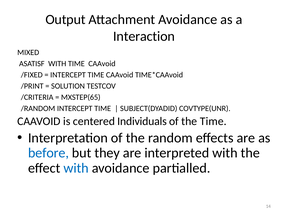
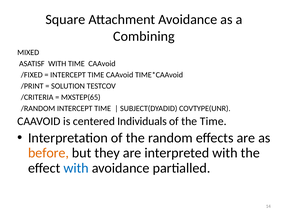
Output: Output -> Square (65, 19)
Interaction: Interaction -> Combining (144, 36)
before colour: blue -> orange (48, 153)
